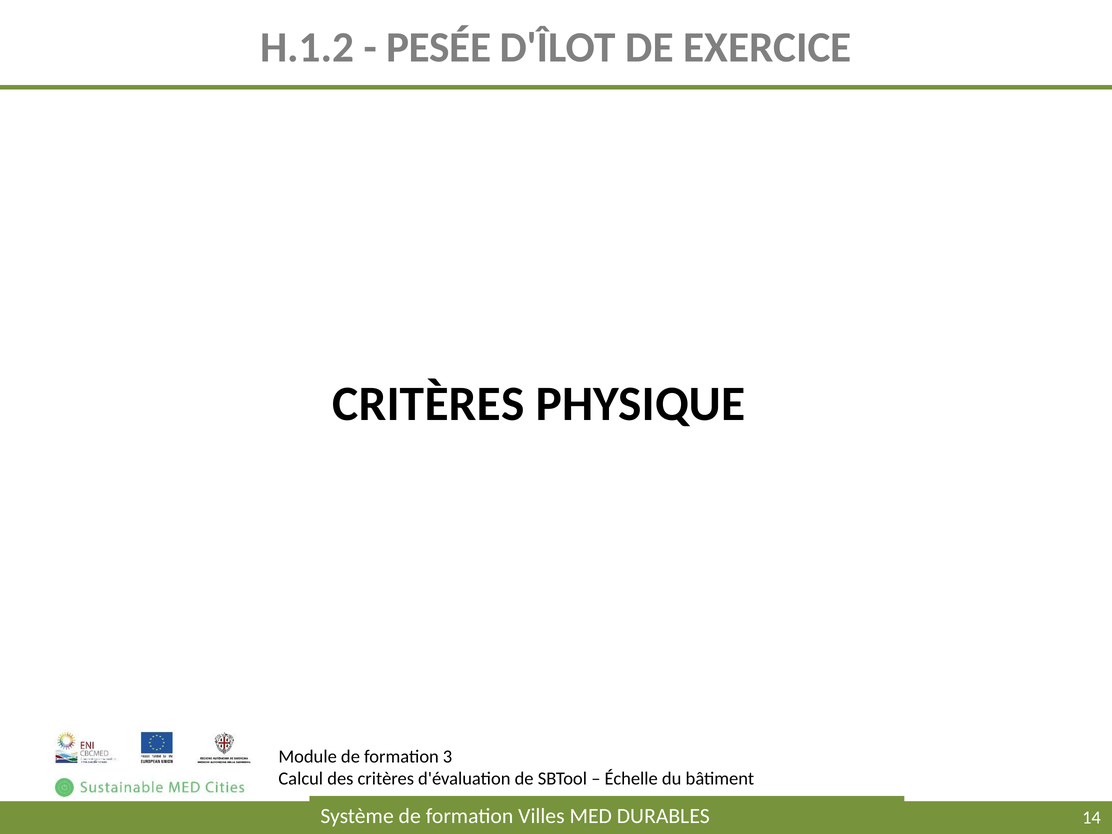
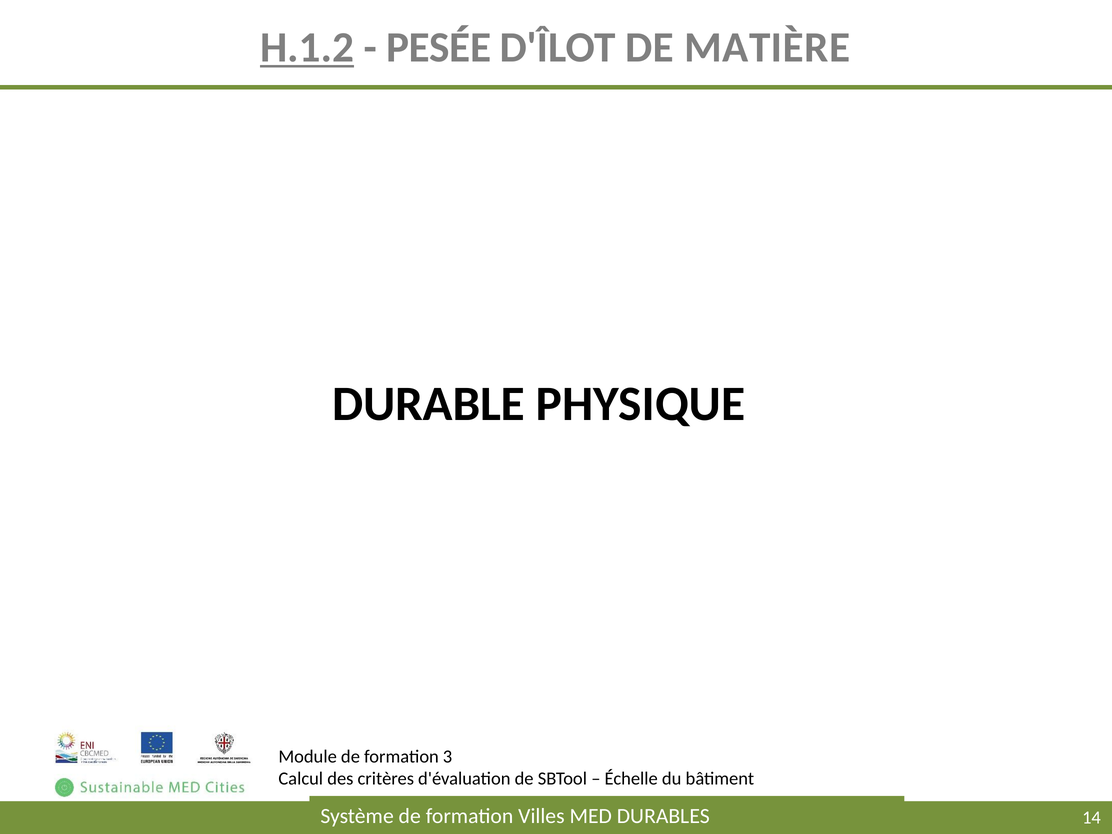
H.1.2 underline: none -> present (307, 47)
EXERCICE: EXERCICE -> MATIÈRE (767, 47)
CRITÈRES: CRITÈRES -> DURABLE (428, 404)
